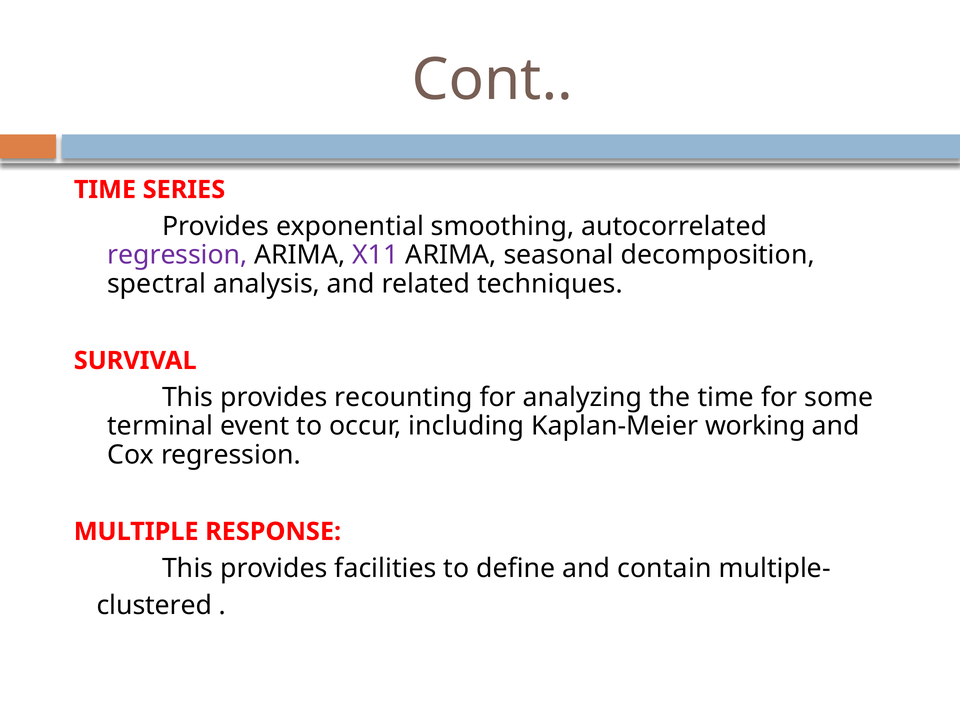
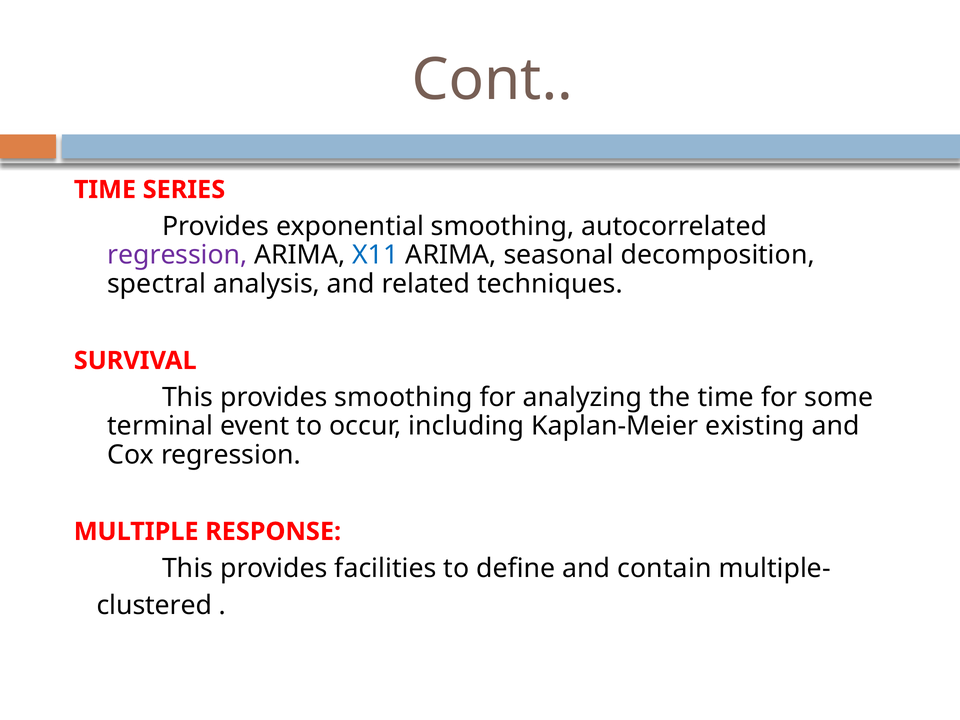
X11 colour: purple -> blue (375, 255)
provides recounting: recounting -> smoothing (403, 397)
working: working -> existing (755, 426)
